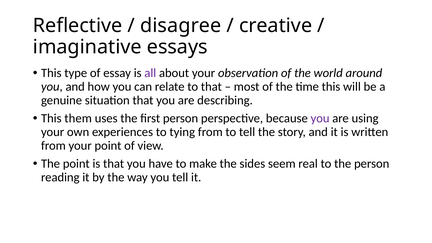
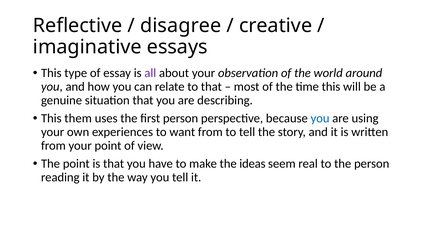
you colour: purple -> blue (320, 118)
tying: tying -> want (182, 132)
sides: sides -> ideas (252, 164)
